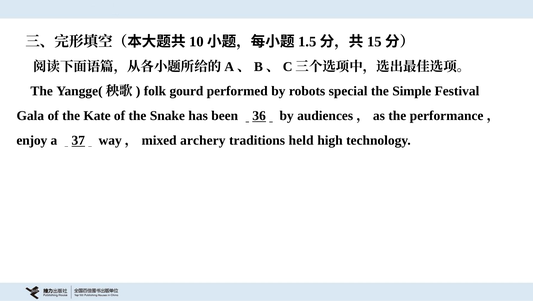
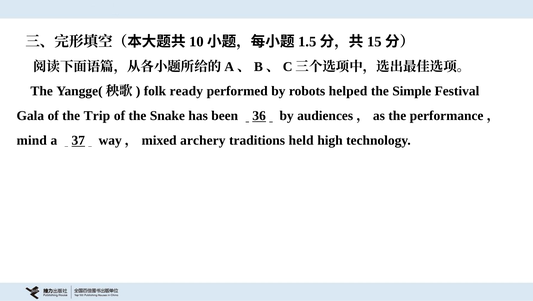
gourd: gourd -> ready (186, 91)
special: special -> helped (348, 91)
Kate: Kate -> Trip (97, 116)
enjoy: enjoy -> mind (32, 141)
